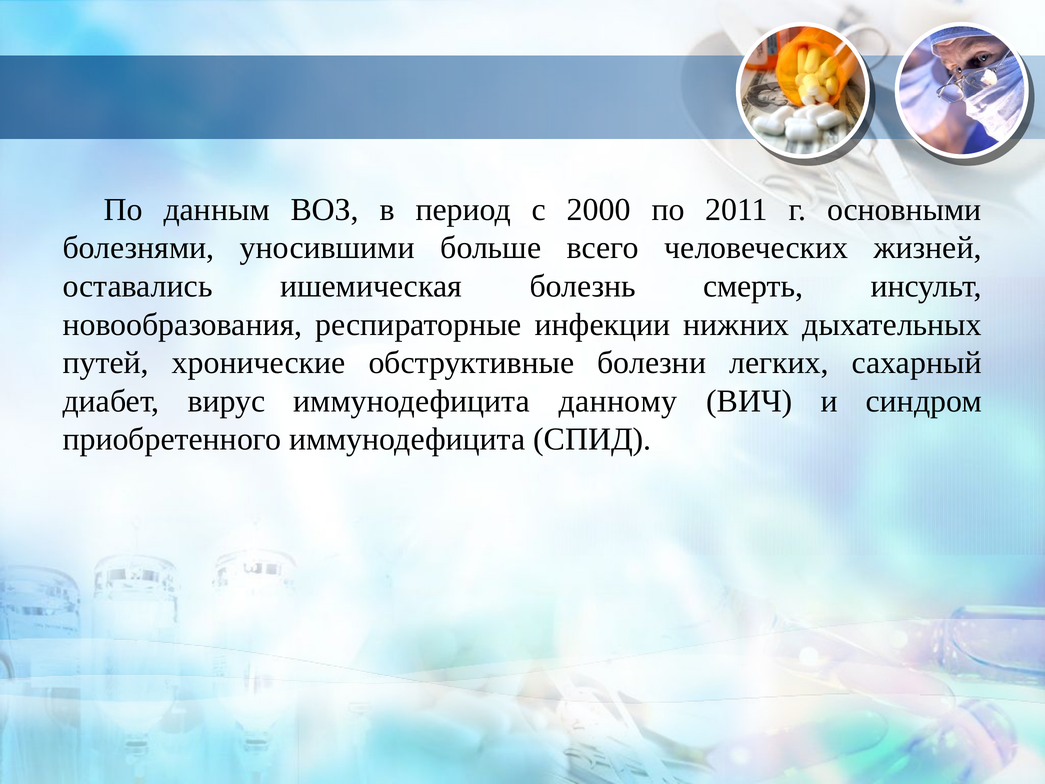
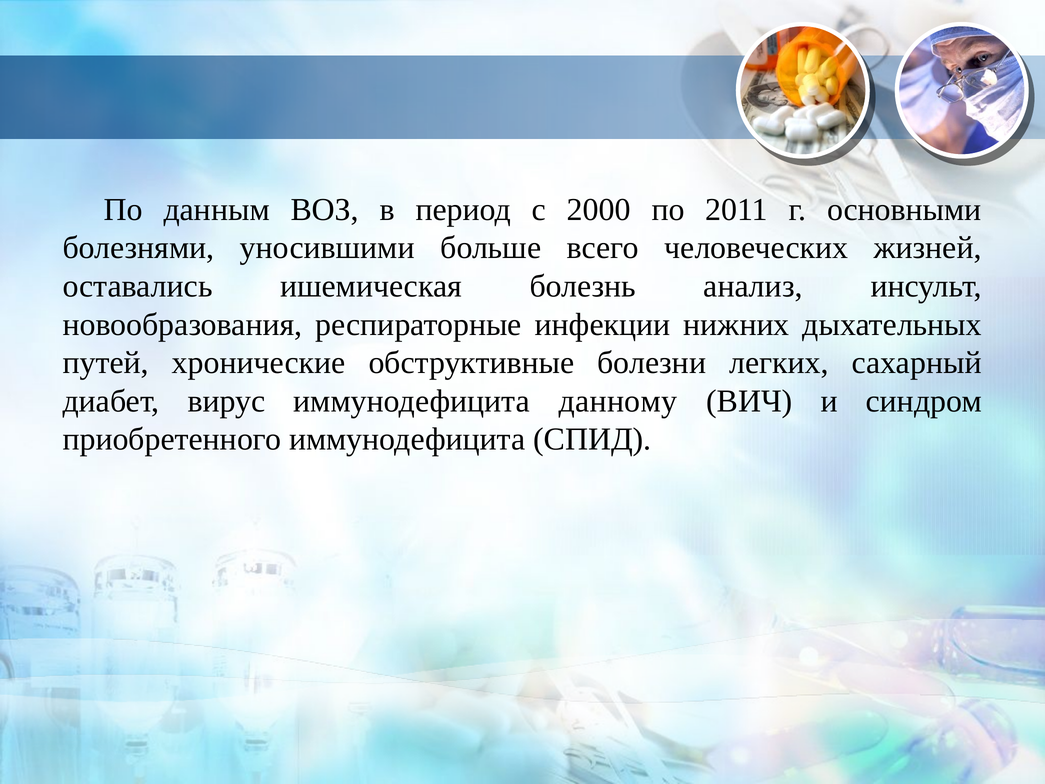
смерть: смерть -> анализ (753, 286)
